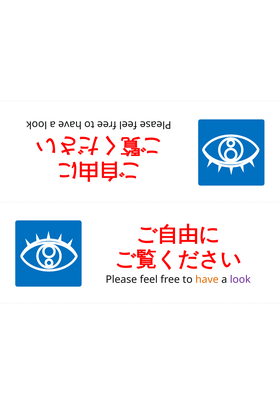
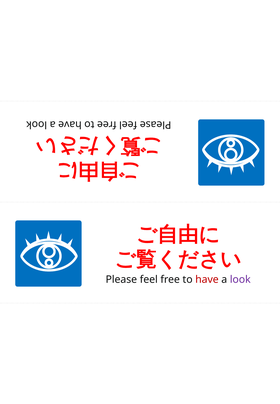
have colour: orange -> red (207, 280)
